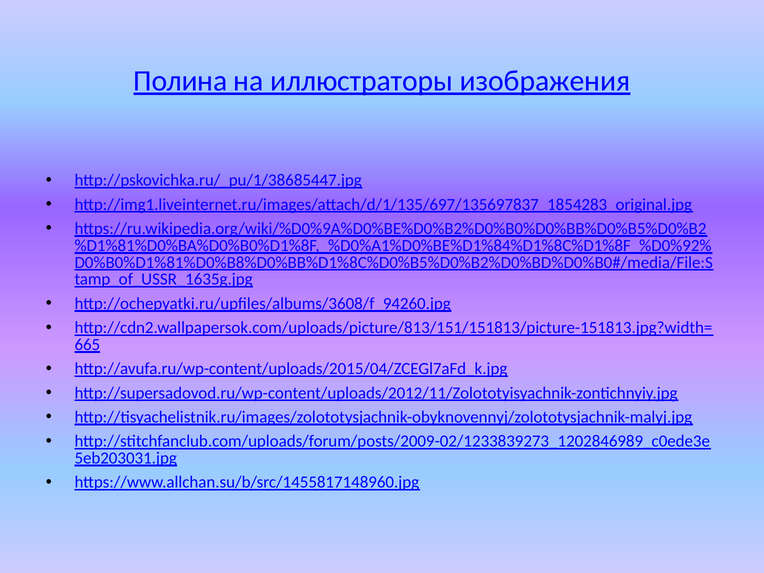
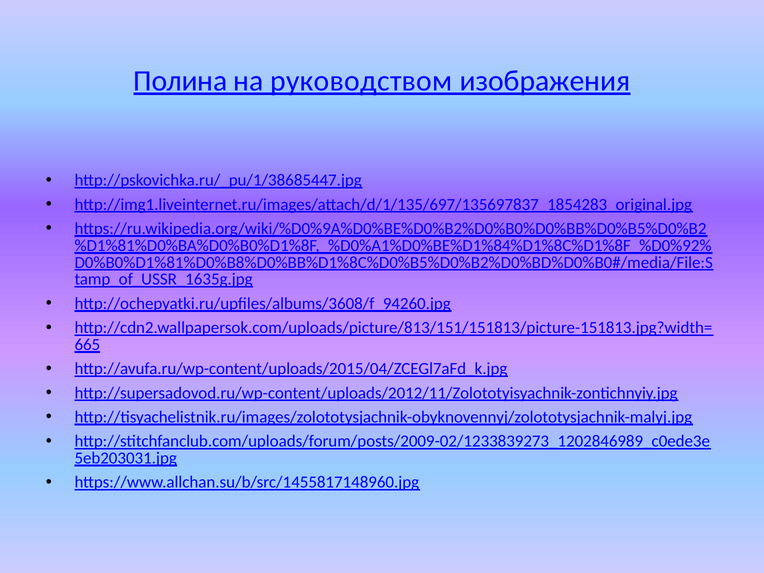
иллюстраторы: иллюстраторы -> руководством (361, 81)
